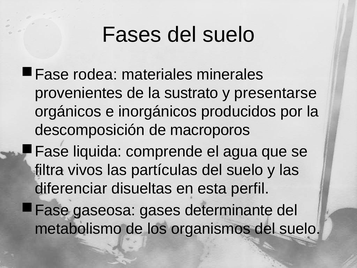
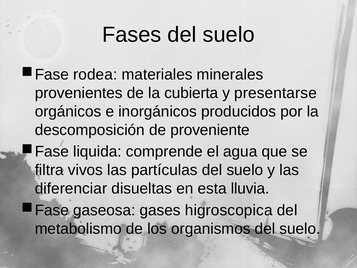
sustrato: sustrato -> cubierta (191, 93)
macroporos: macroporos -> proveniente (210, 130)
perfil: perfil -> lluvia (250, 188)
determinante: determinante -> higroscopica (229, 210)
